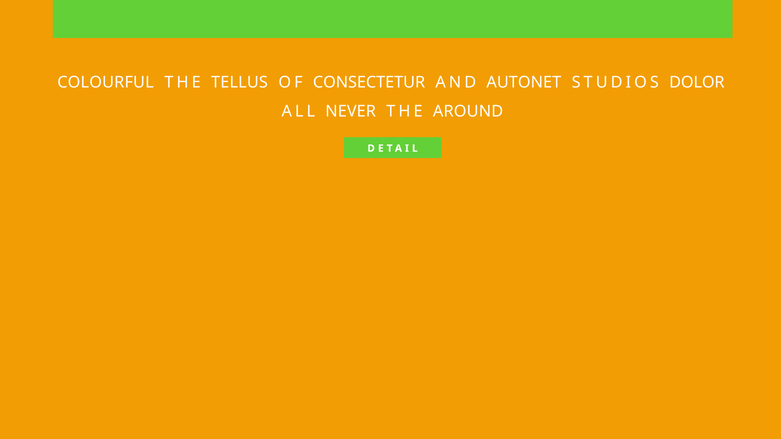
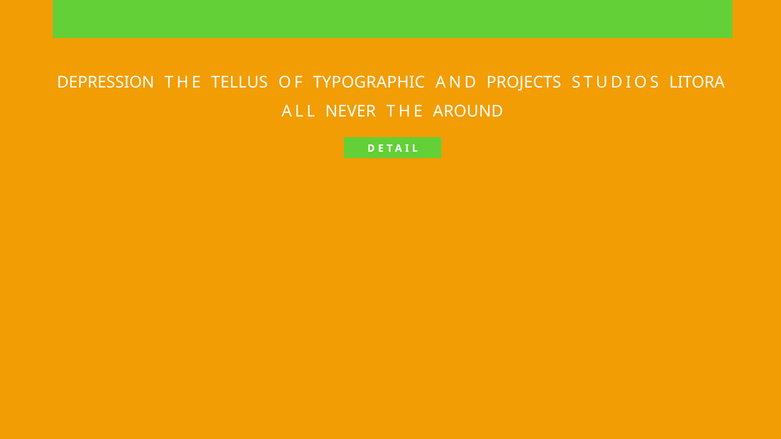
COLOURFUL: COLOURFUL -> DEPRESSION (106, 82)
CONSECTETUR: CONSECTETUR -> TYPOGRAPHIC (369, 82)
AUTONET: AUTONET -> PROJECTS (524, 82)
DOLOR: DOLOR -> LITORA (697, 82)
